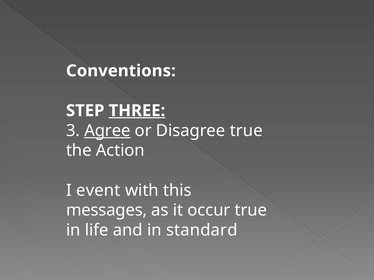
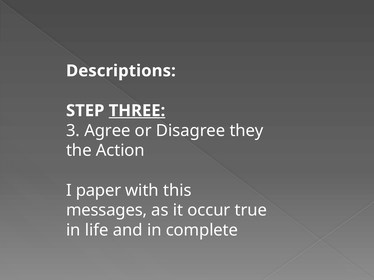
Conventions: Conventions -> Descriptions (121, 71)
Agree underline: present -> none (107, 131)
Disagree true: true -> they (246, 131)
event: event -> paper (98, 191)
standard: standard -> complete (202, 231)
